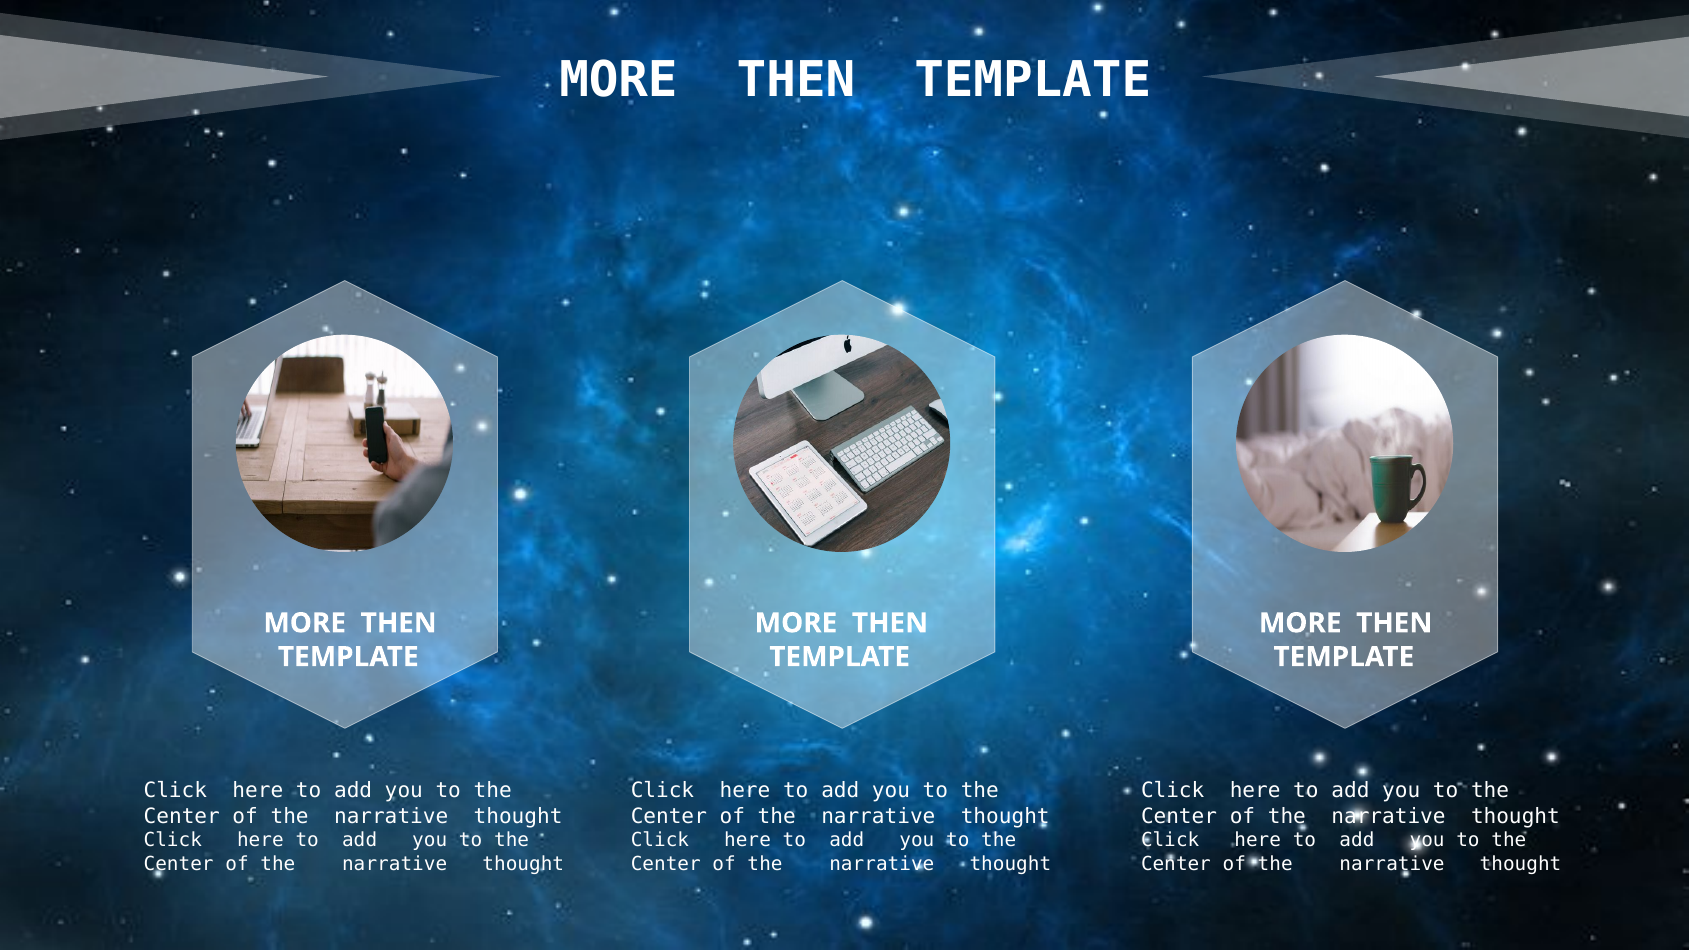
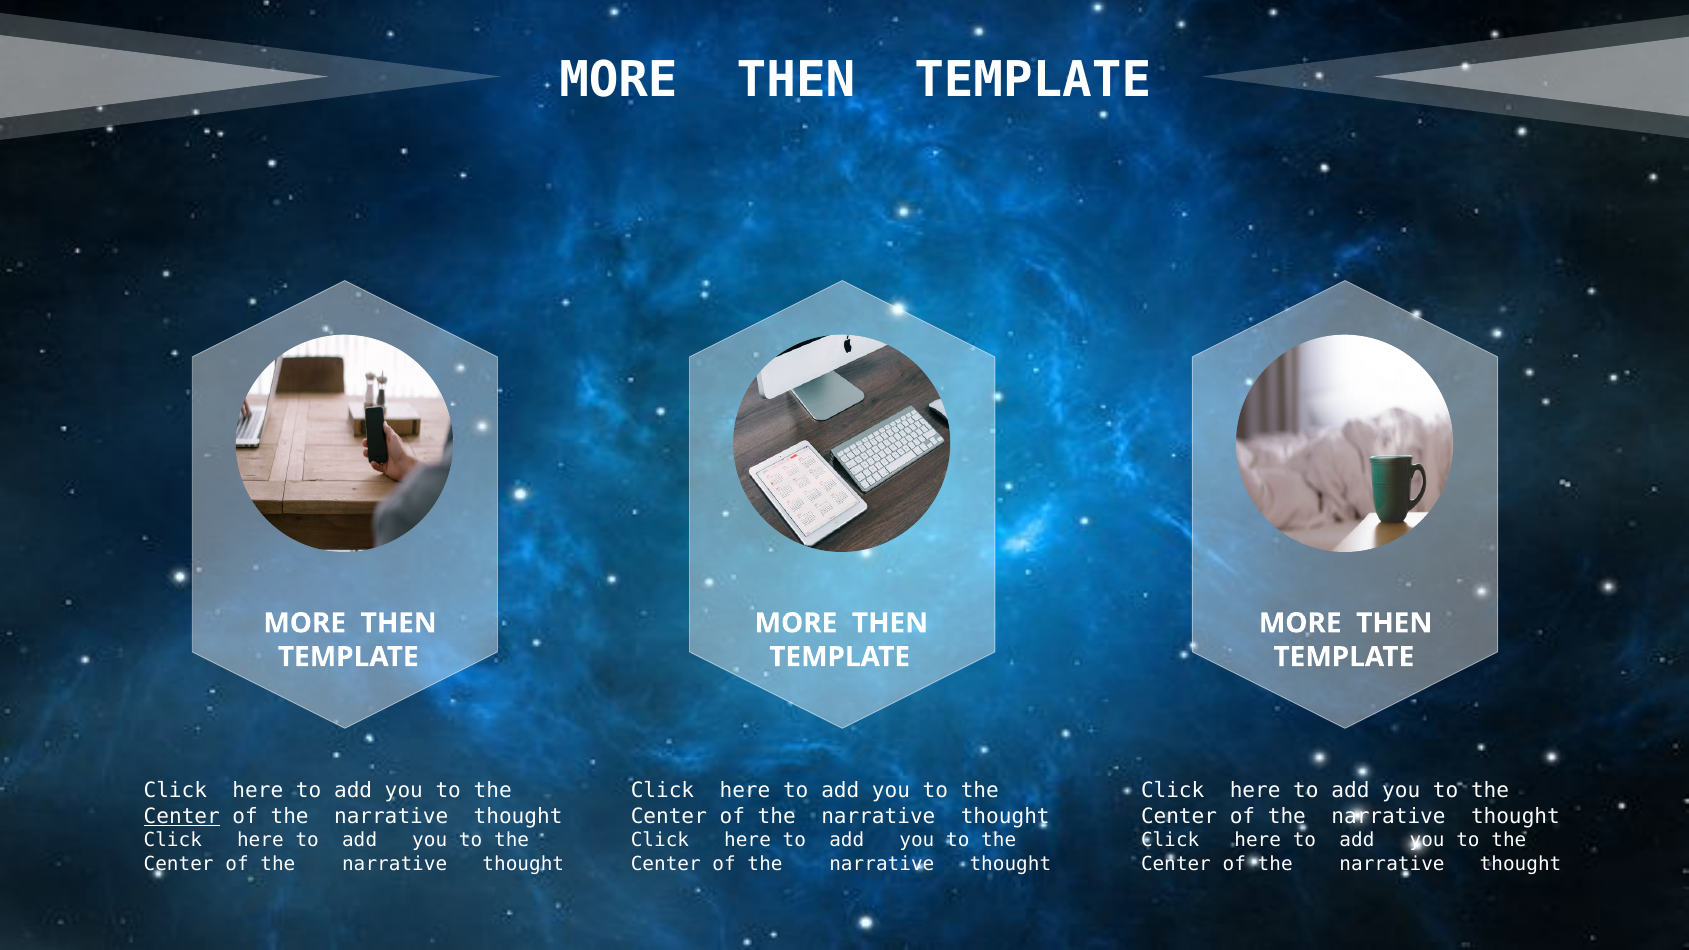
Center underline: none -> present (182, 816)
